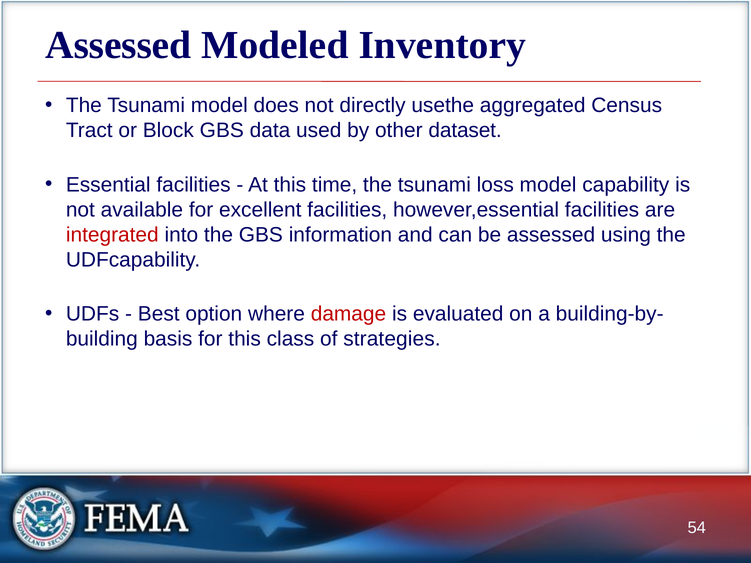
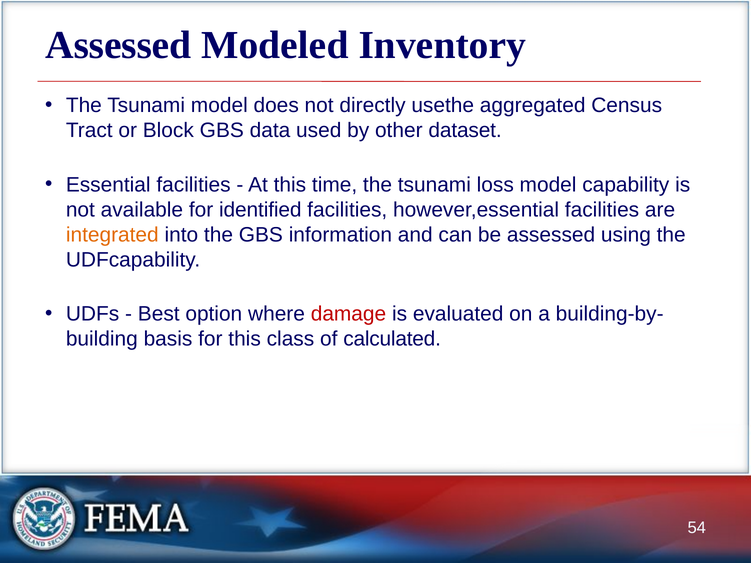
excellent: excellent -> identified (260, 210)
integrated colour: red -> orange (112, 235)
strategies: strategies -> calculated (392, 339)
